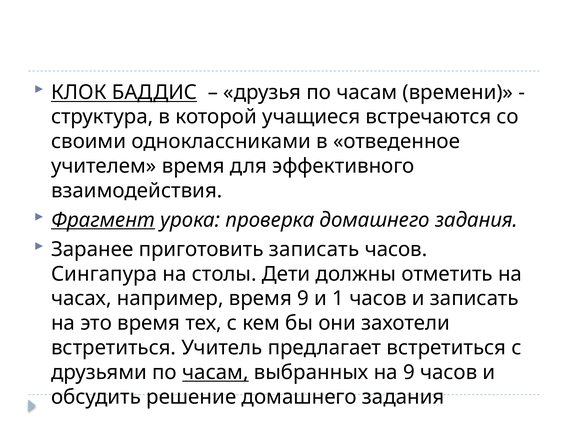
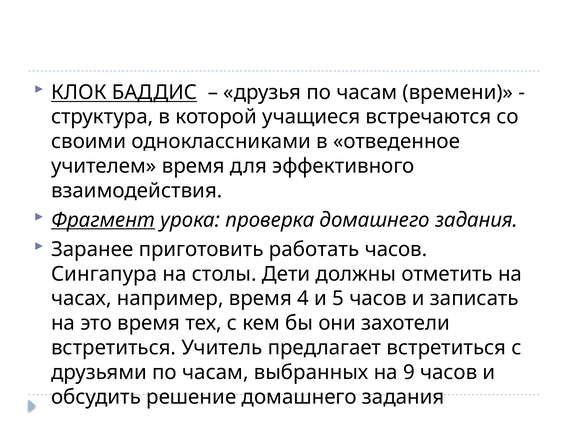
приготовить записать: записать -> работать (314, 249)
время 9: 9 -> 4 (303, 299)
1: 1 -> 5 (338, 299)
часам underline: present -> none (215, 372)
